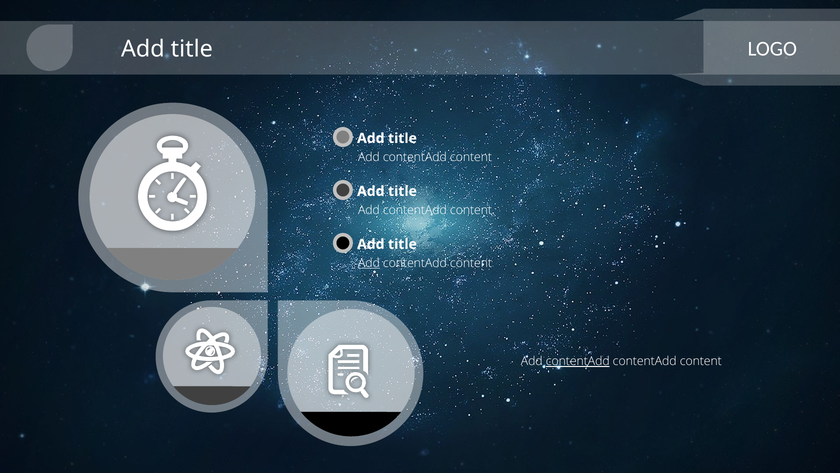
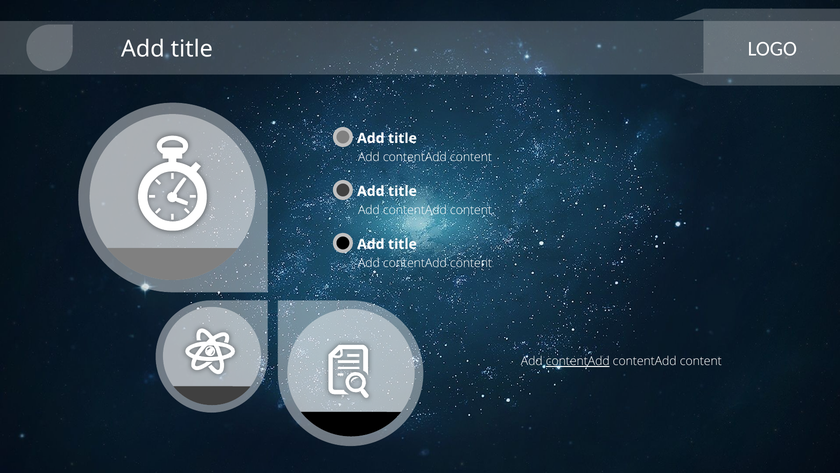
Add underline: present -> none (369, 263)
